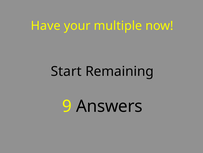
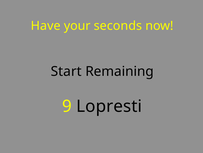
multiple: multiple -> seconds (118, 26)
Answers: Answers -> Lopresti (109, 106)
